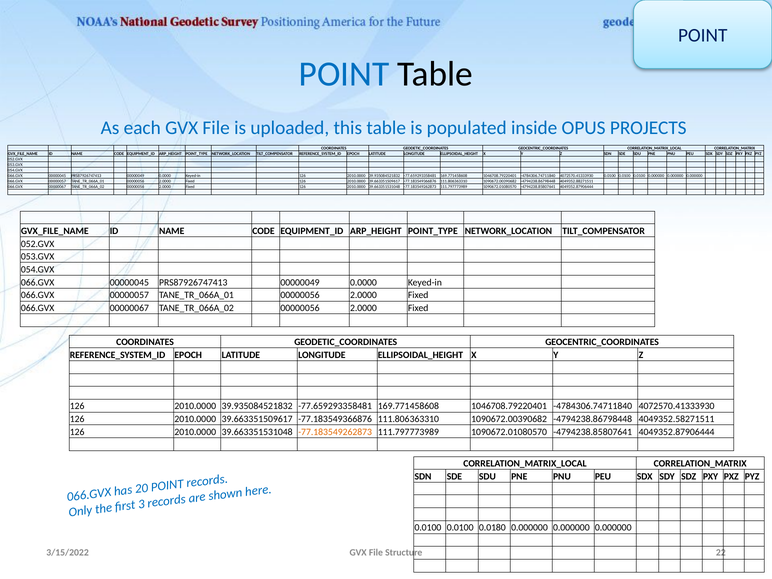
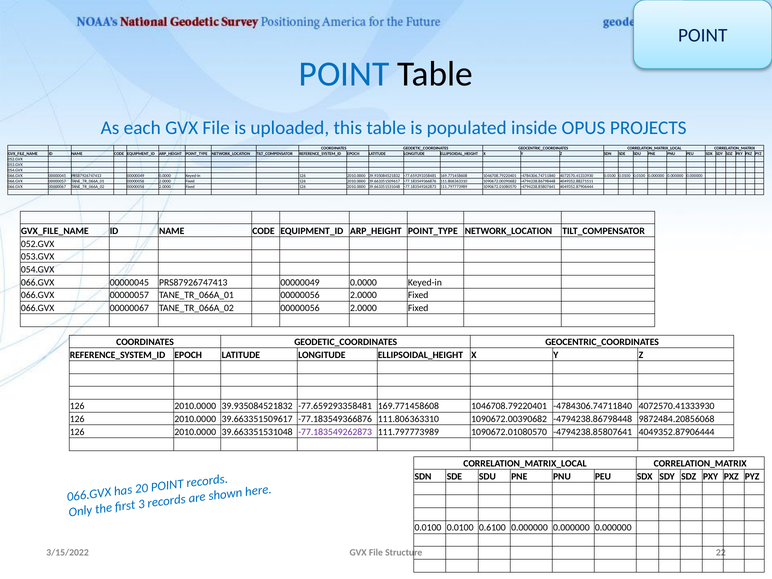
4049352.58271511: 4049352.58271511 -> 9872484.20856068 (677, 419)
-77.183549262873 colour: orange -> purple (335, 432)
0.0180: 0.0180 -> 0.6100 (492, 528)
